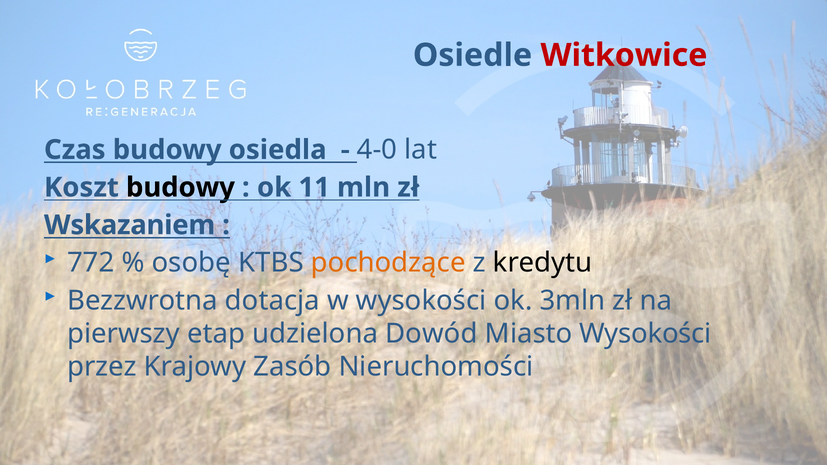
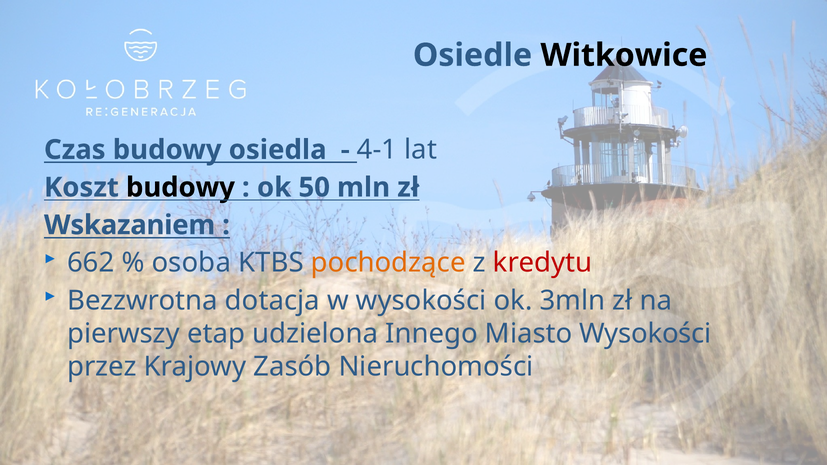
Witkowice colour: red -> black (624, 55)
4-0: 4-0 -> 4-1 (377, 150)
11: 11 -> 50 (314, 188)
772: 772 -> 662 (91, 263)
osobę: osobę -> osoba (191, 263)
kredytu colour: black -> red (543, 263)
Dowód: Dowód -> Innego (431, 334)
